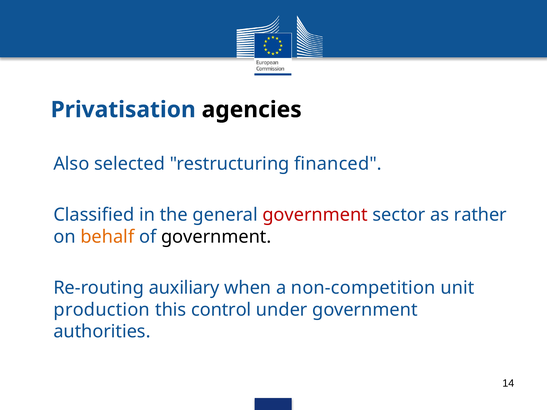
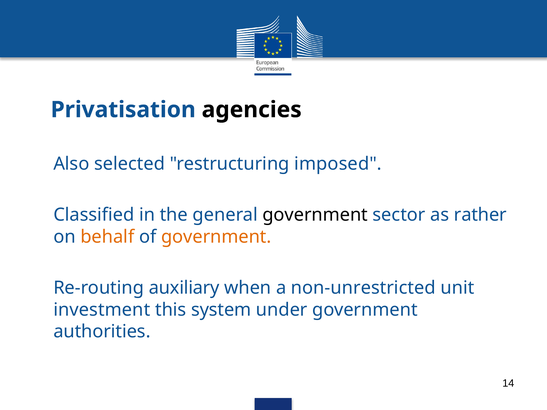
financed: financed -> imposed (338, 164)
government colour: red -> black (315, 215)
government colour: black -> orange (216, 237)
non-competition: non-competition -> non-unrestricted (363, 288)
production: production -> investment (102, 310)
control: control -> system (221, 310)
